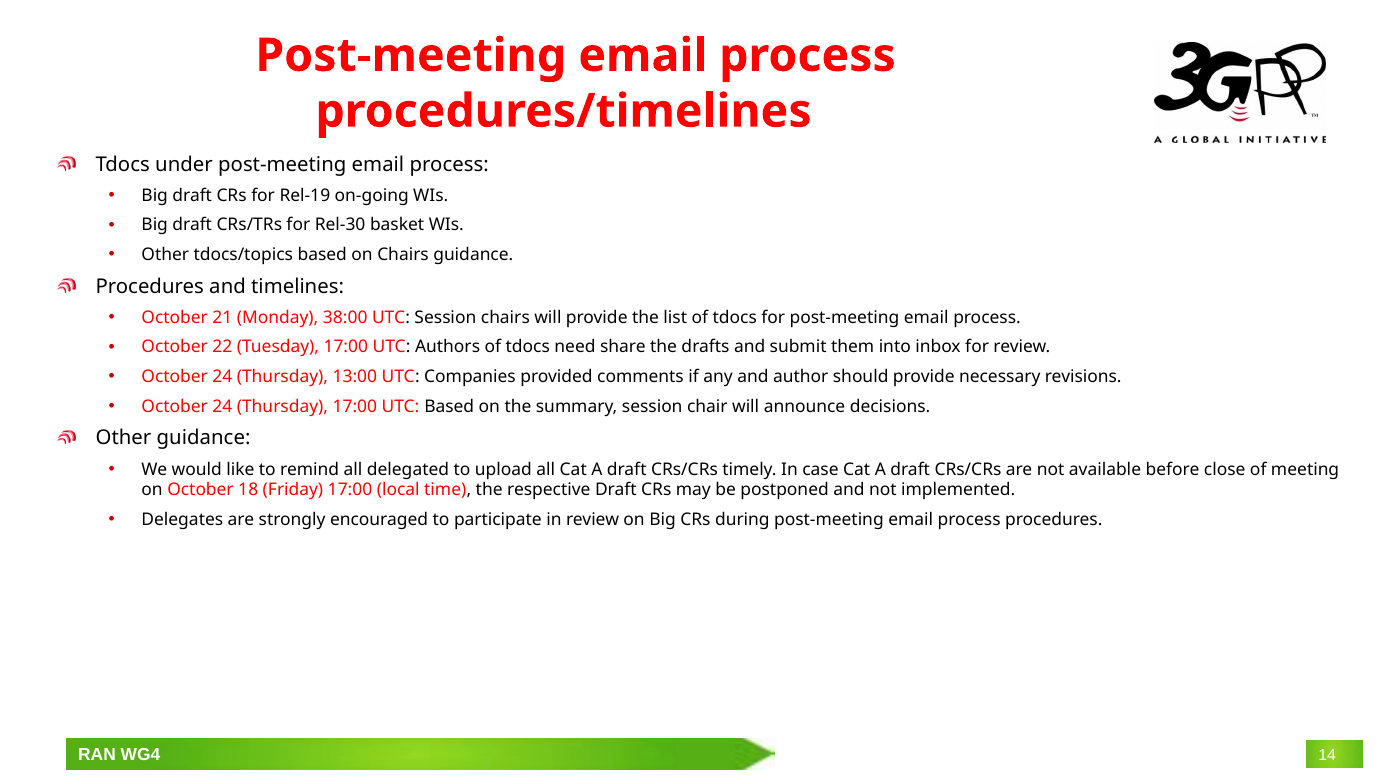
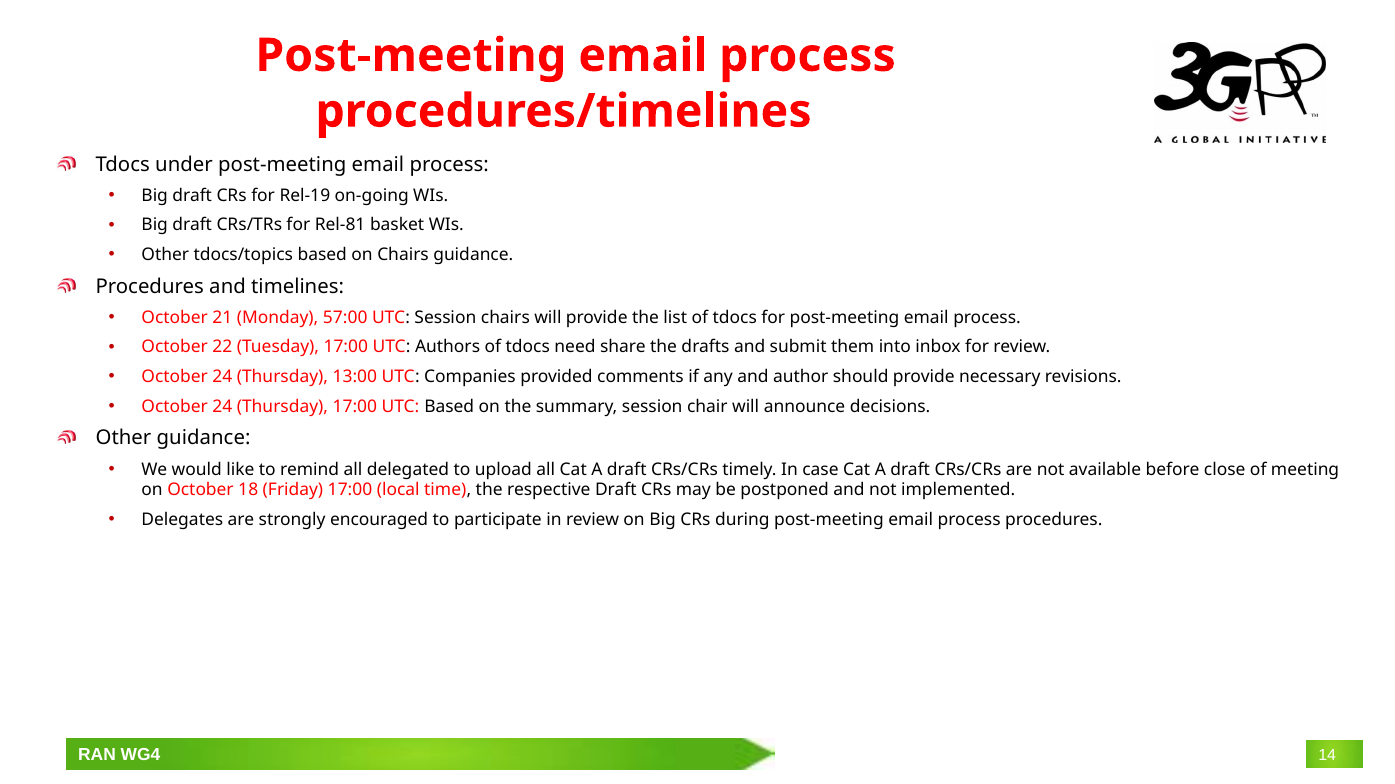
Rel-30: Rel-30 -> Rel-81 (340, 225)
38:00: 38:00 -> 57:00 (345, 318)
